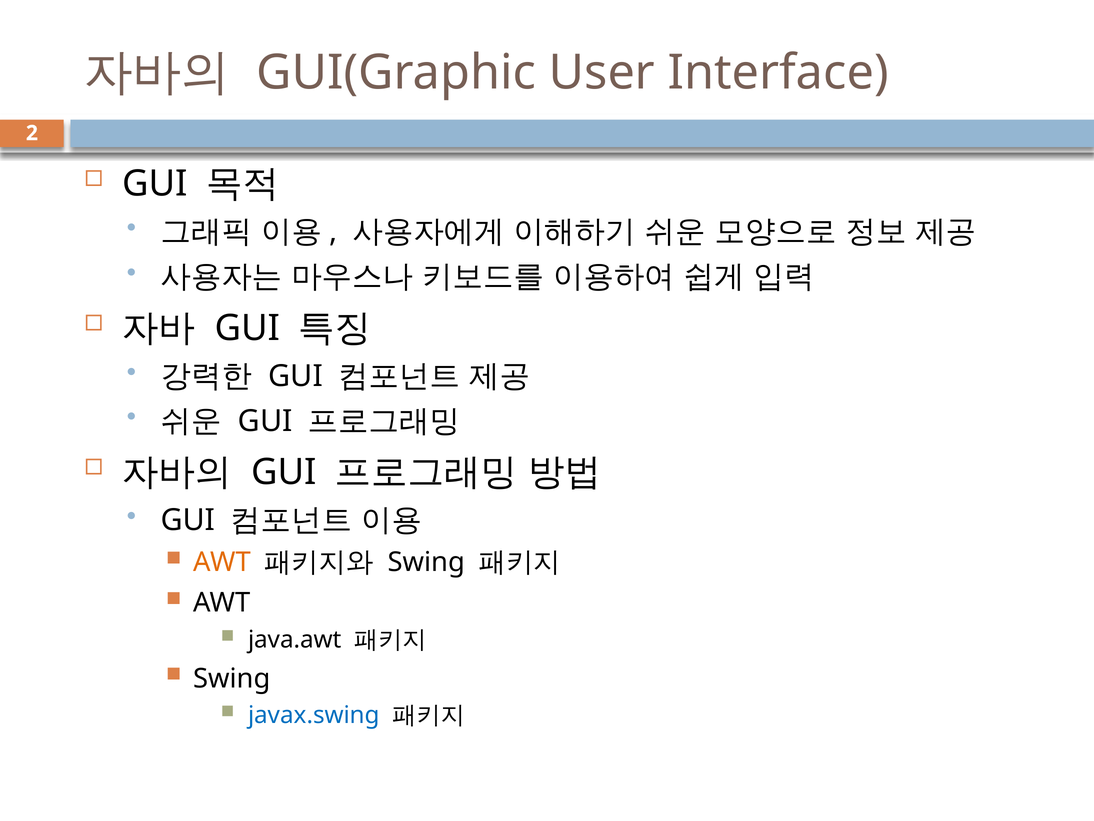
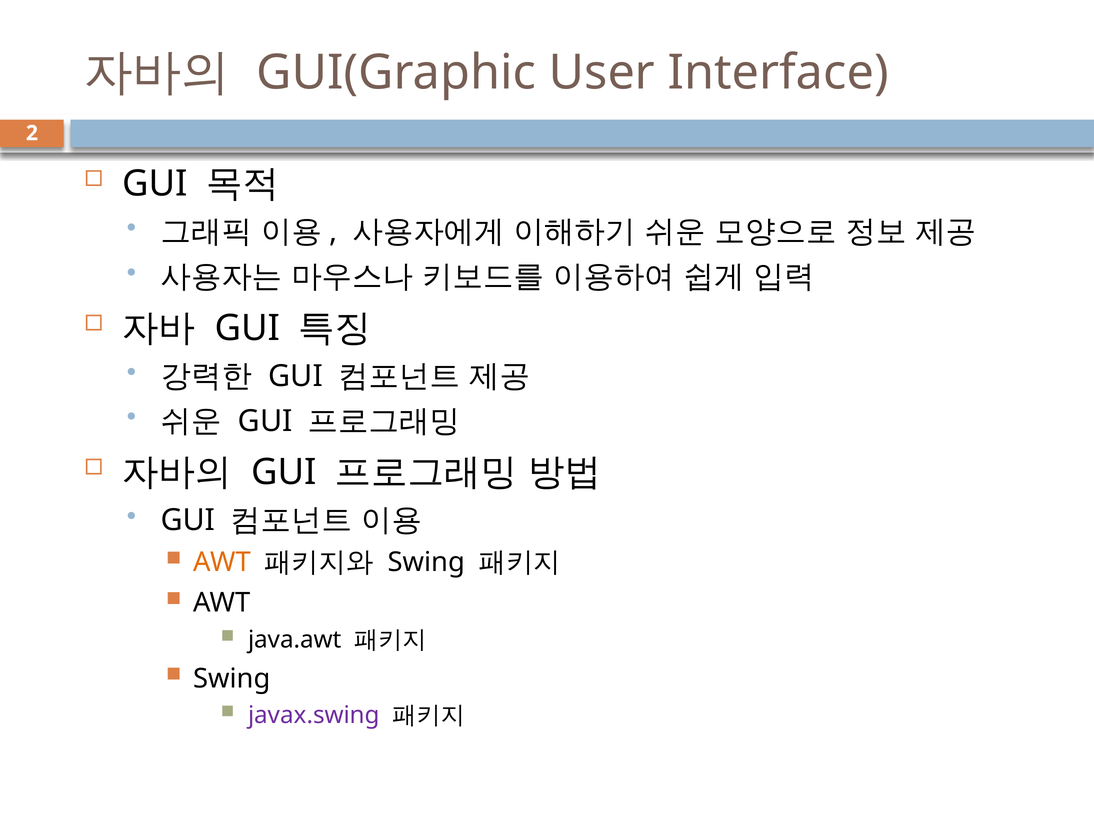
javax.swing colour: blue -> purple (314, 715)
